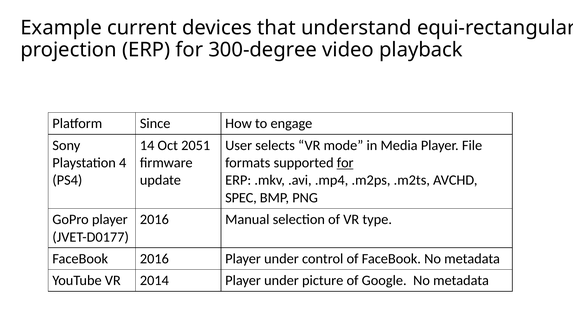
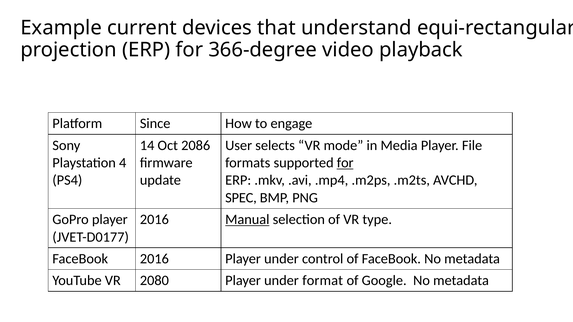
300-degree: 300-degree -> 366-degree (263, 50)
2051: 2051 -> 2086 (196, 145)
Manual underline: none -> present (247, 220)
2014: 2014 -> 2080 (154, 281)
picture: picture -> format (323, 281)
